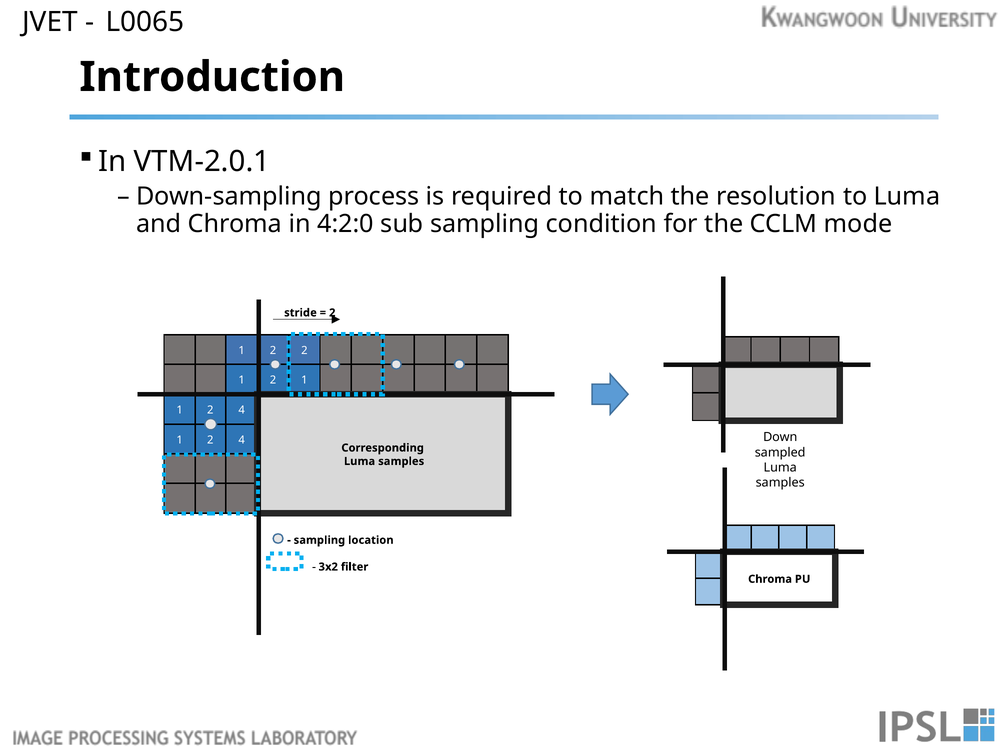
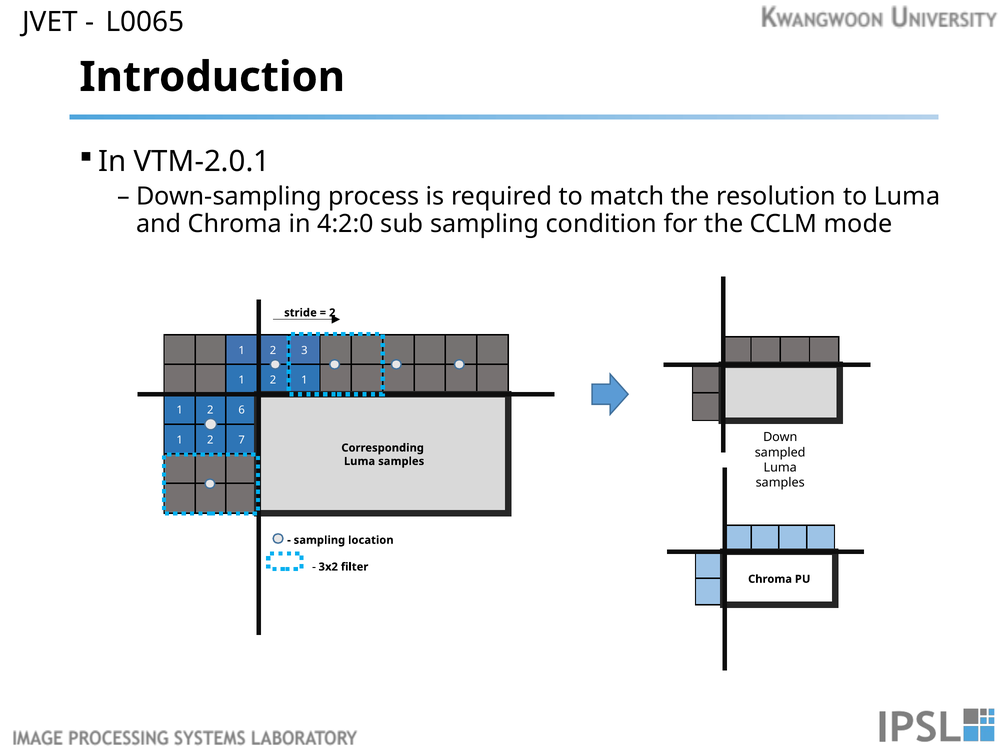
2 2: 2 -> 3 (304, 351)
4: 4 -> 6 (242, 410)
4: 4 -> 7 (242, 440)
